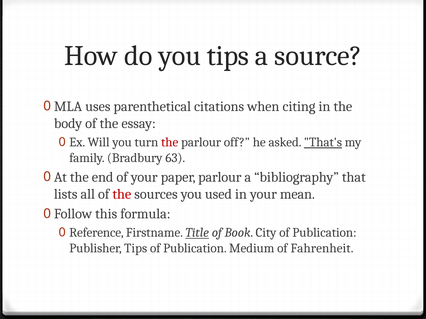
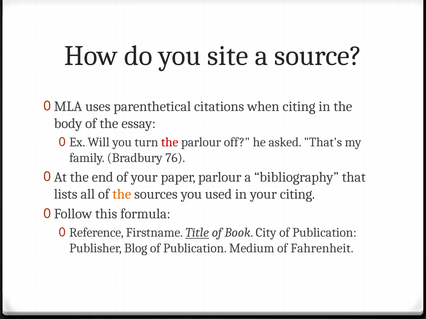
you tips: tips -> site (228, 56)
That's underline: present -> none (323, 142)
63: 63 -> 76 (175, 158)
the colour: red -> orange (122, 194)
your mean: mean -> citing (297, 194)
Publisher Tips: Tips -> Blog (136, 249)
